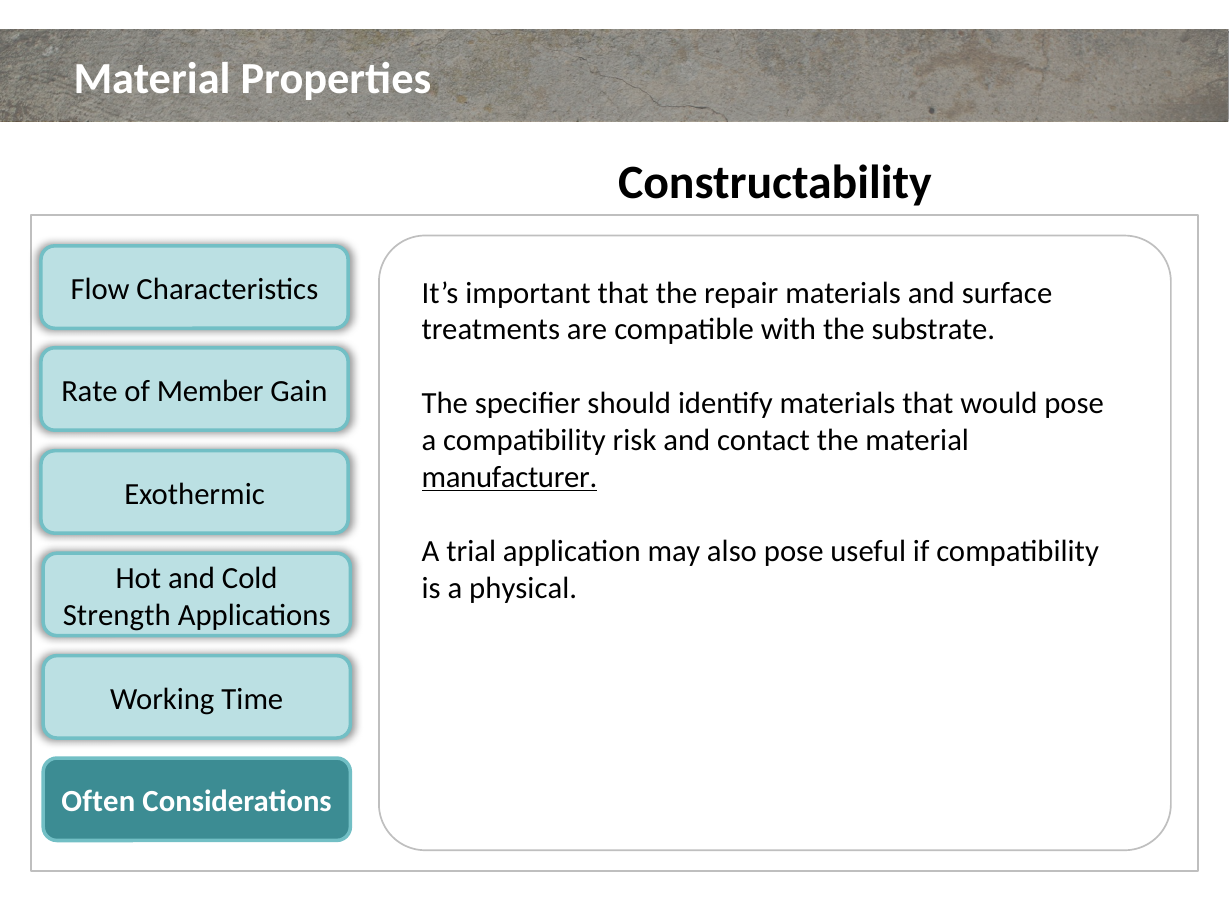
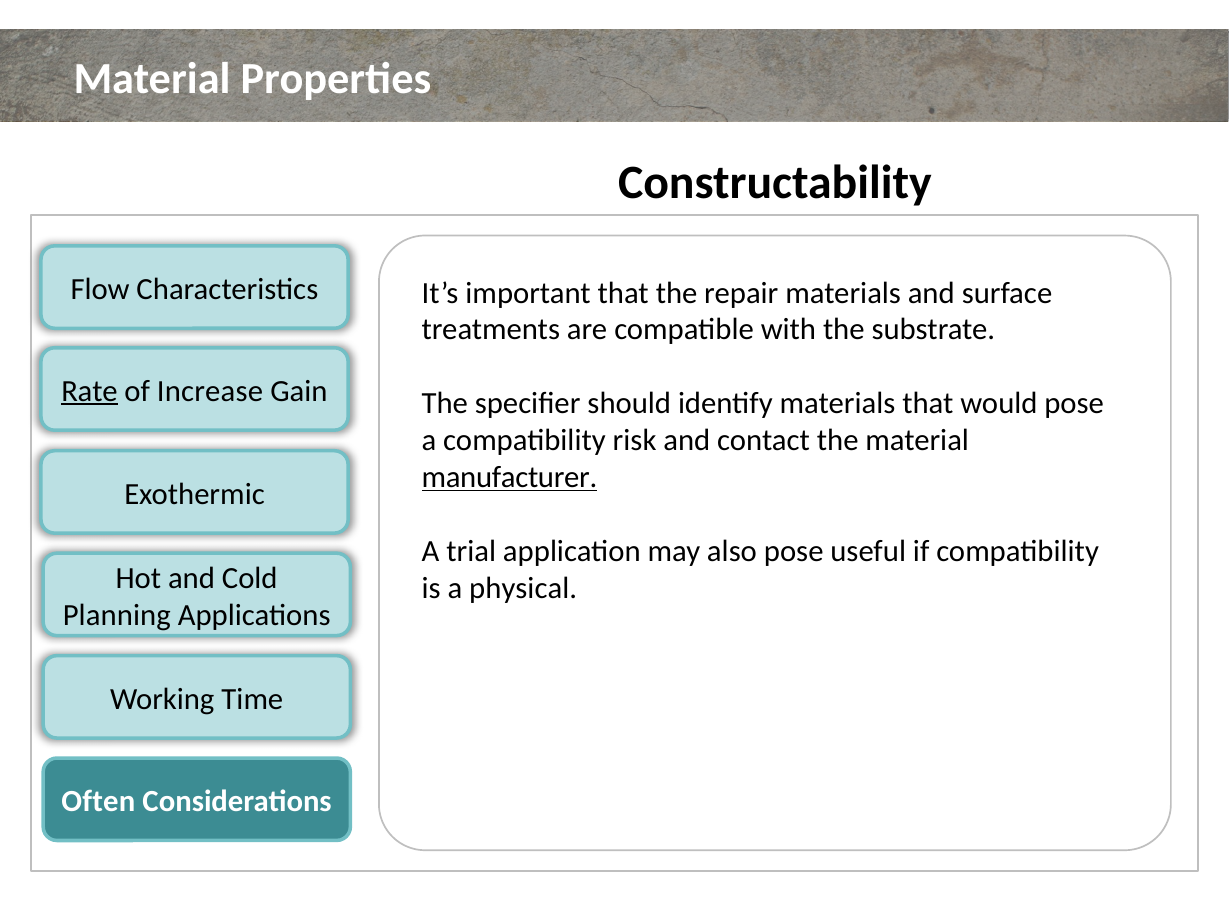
Rate underline: none -> present (89, 391)
Member: Member -> Increase (210, 391)
Strength: Strength -> Planning (117, 615)
